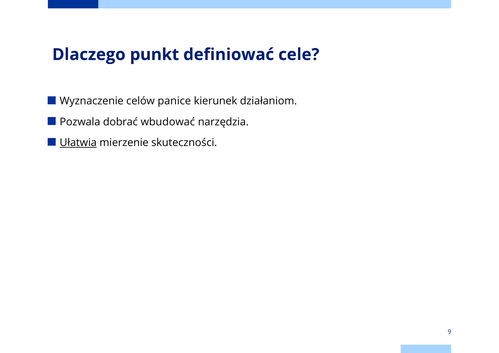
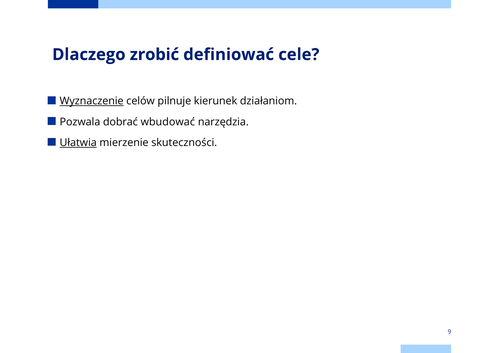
punkt: punkt -> zrobić (154, 55)
Wyznaczenie underline: none -> present (92, 101)
panice: panice -> pilnuje (174, 101)
